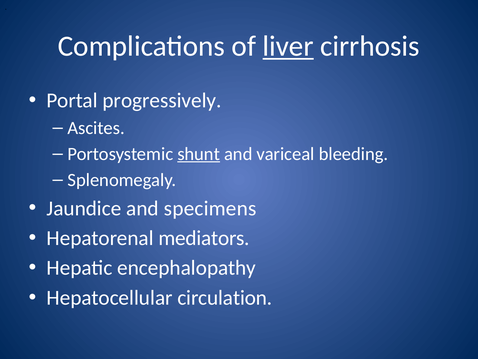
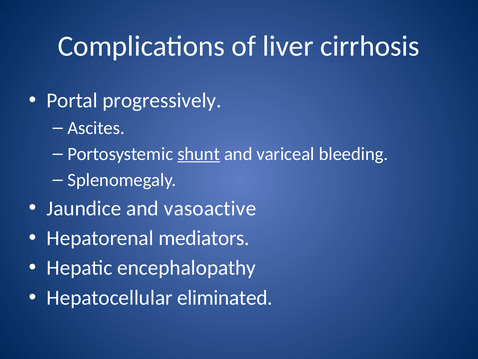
liver underline: present -> none (288, 46)
specimens: specimens -> vasoactive (210, 208)
circulation: circulation -> eliminated (225, 297)
